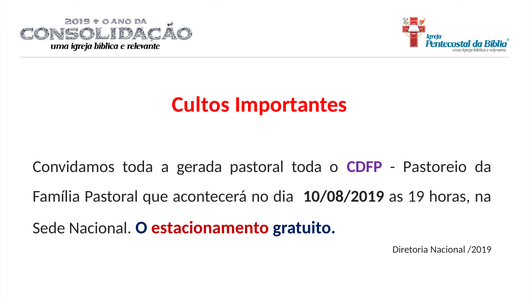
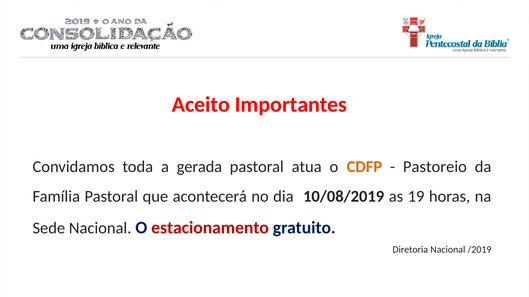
Cultos: Cultos -> Aceito (201, 105)
pastoral toda: toda -> atua (307, 167)
CDFP colour: purple -> orange (364, 167)
